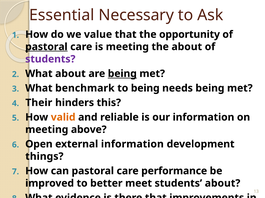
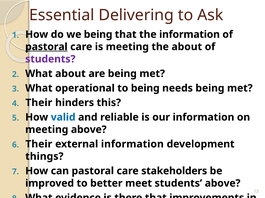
Essential Necessary: Necessary -> Delivering (136, 15)
we value: value -> being (98, 35)
the opportunity: opportunity -> information (190, 35)
being underline: present -> none (122, 74)
benchmark: benchmark -> operational (85, 88)
valid colour: orange -> blue (63, 118)
Open: Open -> Their (39, 145)
performance: performance -> stakeholders (174, 172)
students about: about -> above (223, 184)
